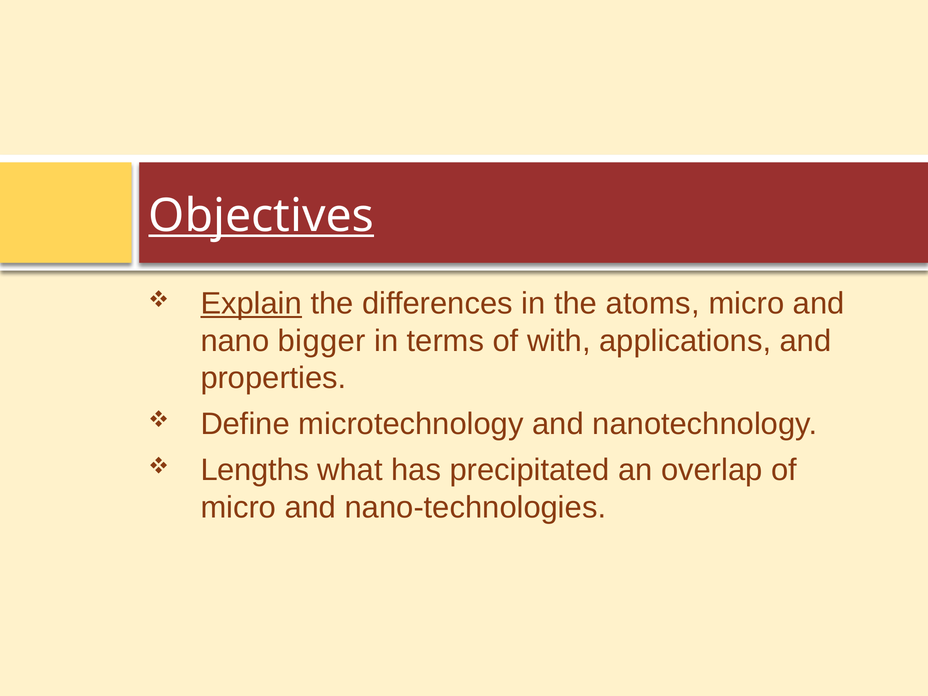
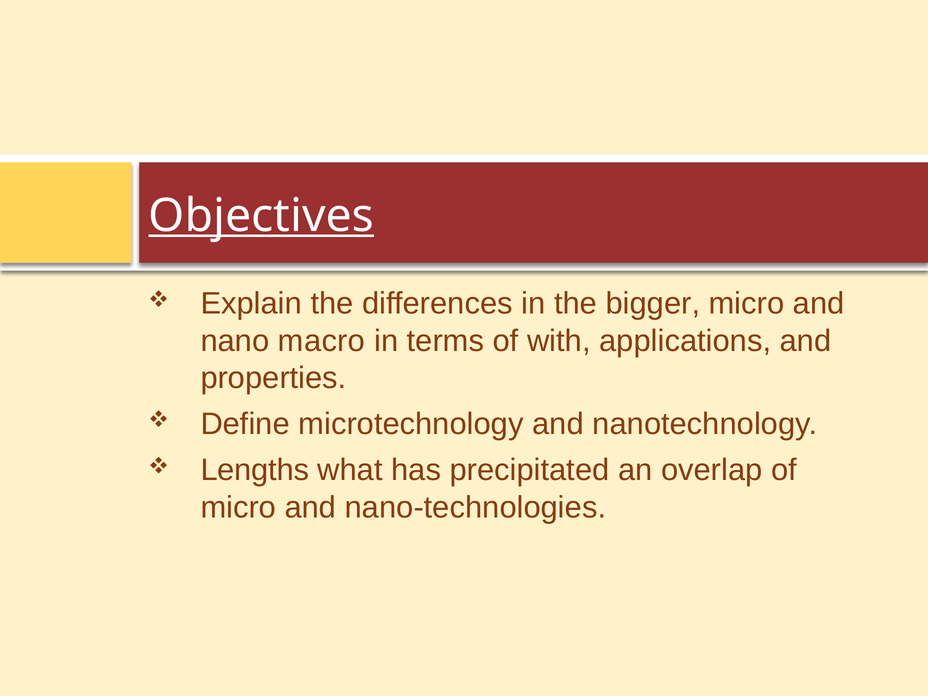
Explain underline: present -> none (251, 304)
atoms: atoms -> bigger (653, 304)
bigger: bigger -> macro (322, 341)
